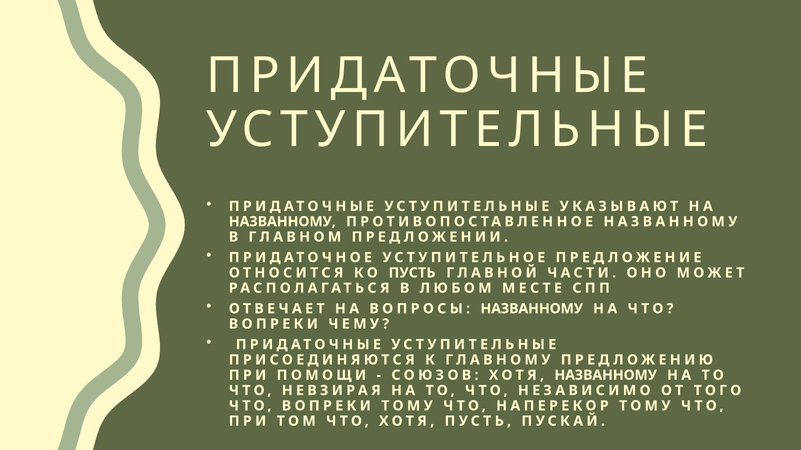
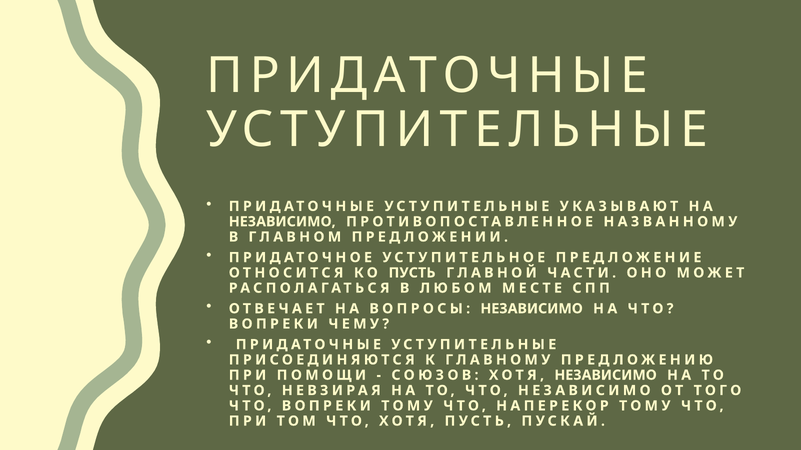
НАЗВАННОМУ: НАЗВАННОМУ -> НЕЗАВИСИМО (282, 222)
ВОПРОСЫ НАЗВАННОМУ: НАЗВАННОМУ -> НЕЗАВИСИМО (532, 309)
ХОТЯ НАЗВАННОМУ: НАЗВАННОМУ -> НЕЗАВИСИМО (606, 376)
